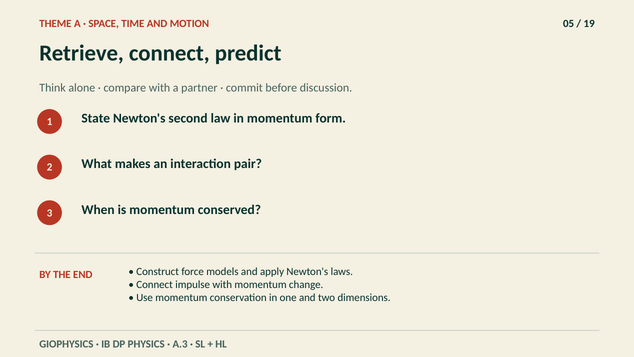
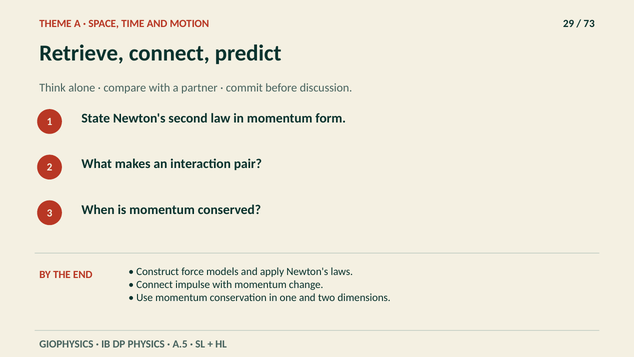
05: 05 -> 29 (569, 24)
19: 19 -> 73 (589, 24)
A.3: A.3 -> A.5 (180, 344)
